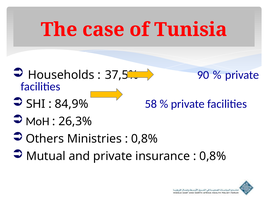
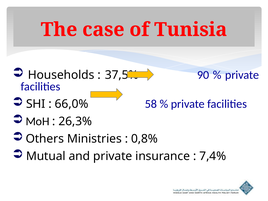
84,9%: 84,9% -> 66,0% (72, 104)
0,8%: 0,8% -> 7,4% (213, 156)
